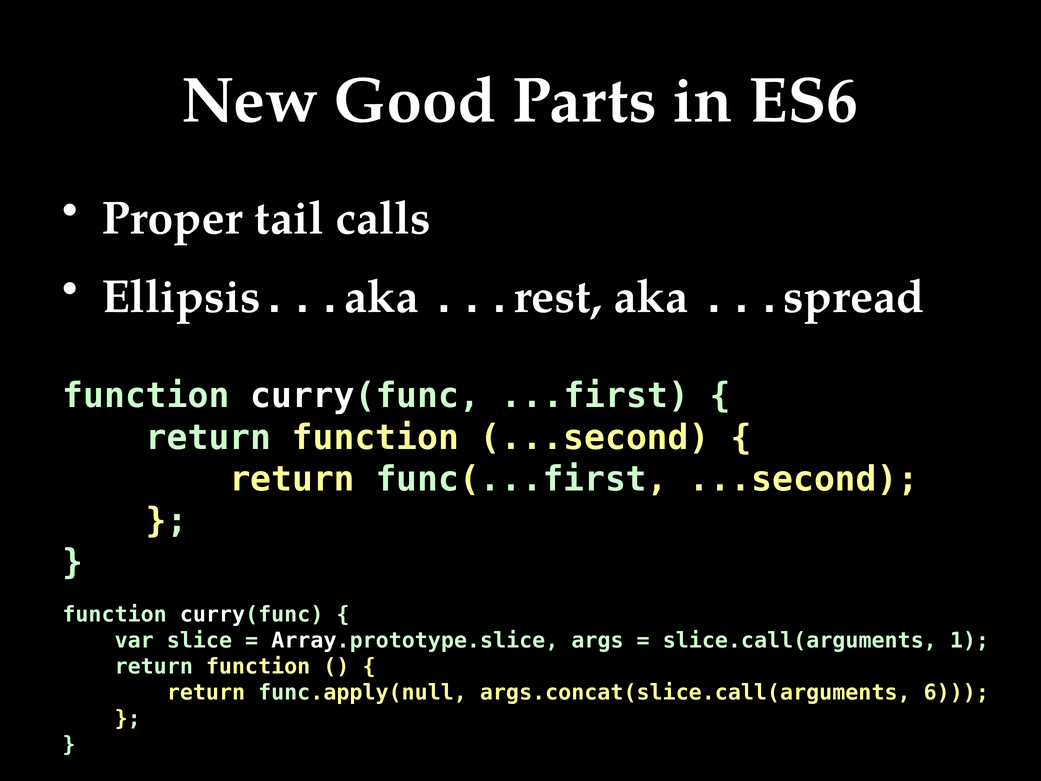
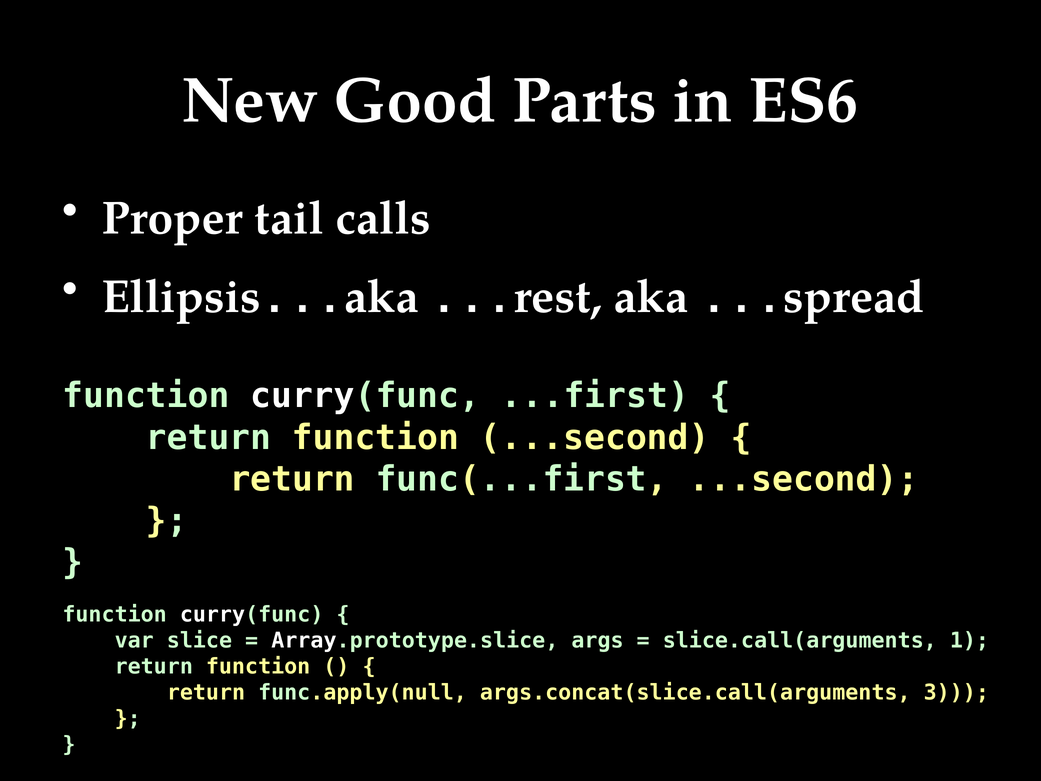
6: 6 -> 3 (956, 692)
